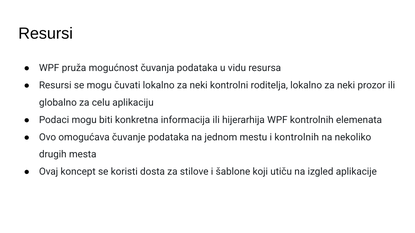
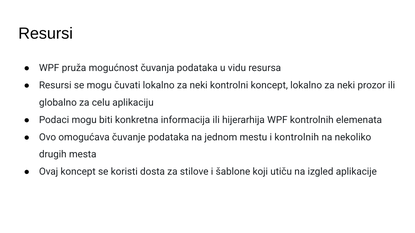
kontrolni roditelja: roditelja -> koncept (269, 85)
